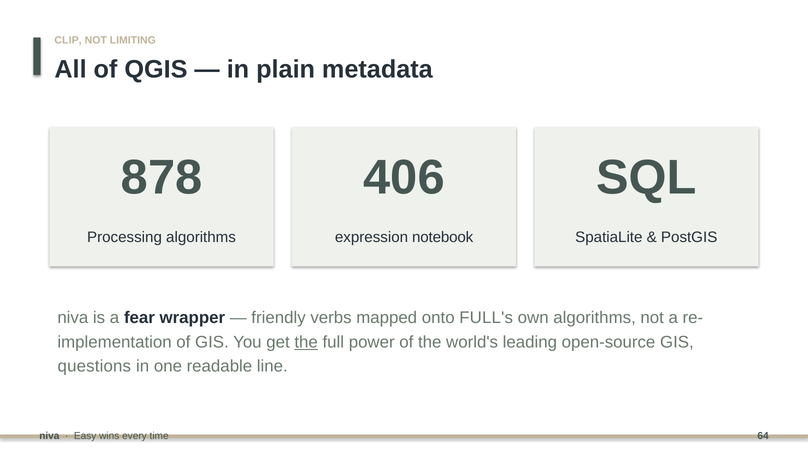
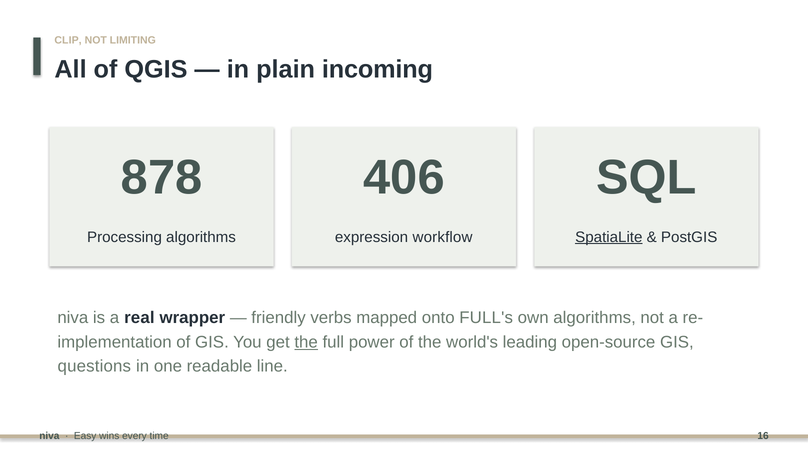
metadata: metadata -> incoming (377, 70)
notebook: notebook -> workflow (443, 237)
SpatiaLite underline: none -> present (609, 237)
fear: fear -> real (139, 318)
64: 64 -> 16 (763, 436)
